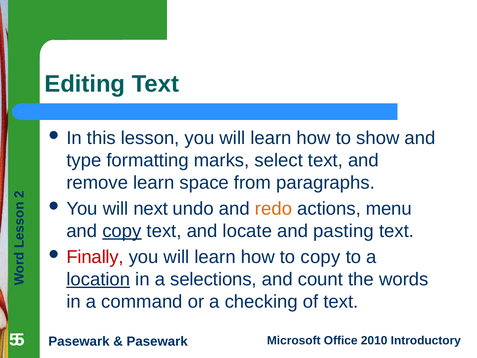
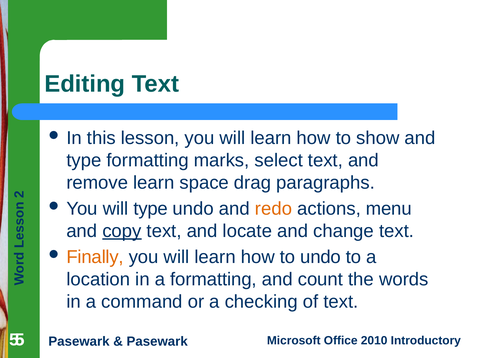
from: from -> drag (253, 183)
will next: next -> type (151, 209)
pasting: pasting -> change (344, 231)
Finally colour: red -> orange (95, 257)
to copy: copy -> undo (321, 257)
location underline: present -> none (98, 279)
a selections: selections -> formatting (213, 279)
